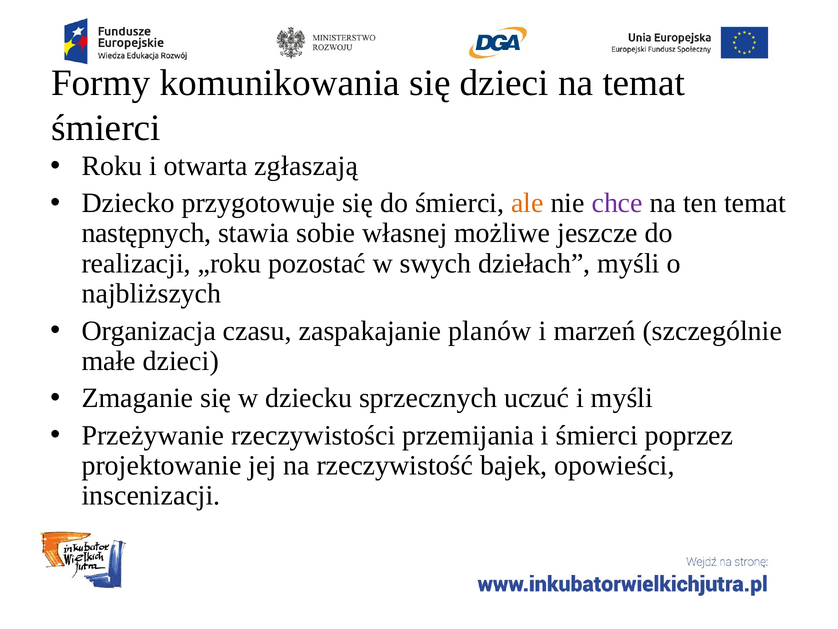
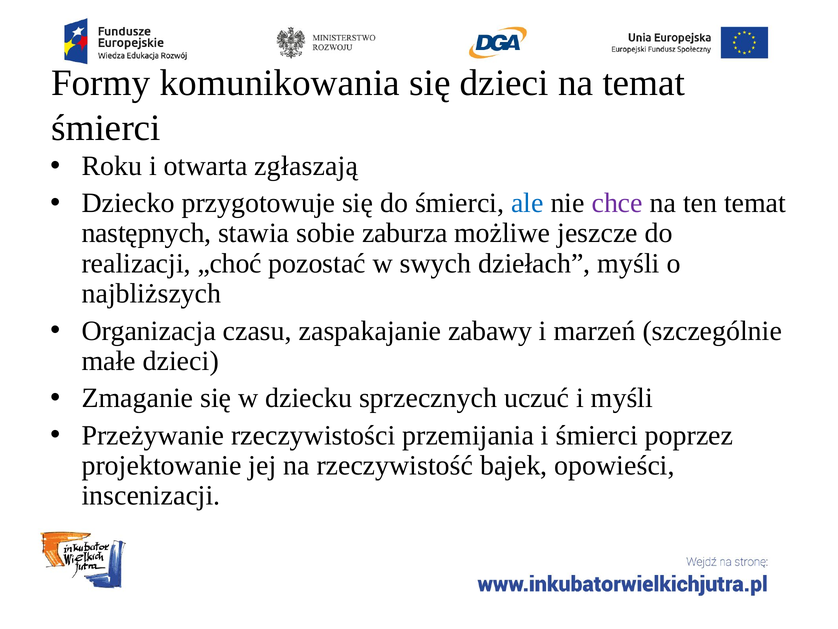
ale colour: orange -> blue (527, 203)
własnej: własnej -> zaburza (405, 233)
„roku: „roku -> „choć (230, 263)
planów: planów -> zabawy (490, 331)
